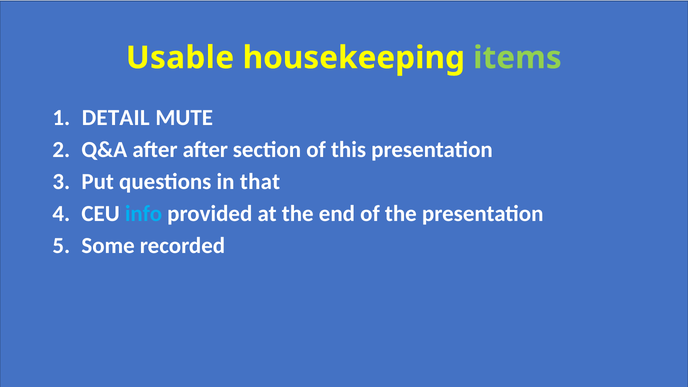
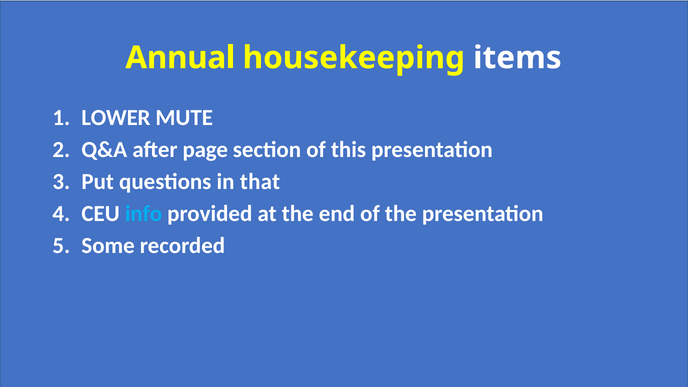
Usable: Usable -> Annual (180, 58)
items colour: light green -> white (517, 58)
DETAIL: DETAIL -> LOWER (116, 118)
after after: after -> page (205, 150)
